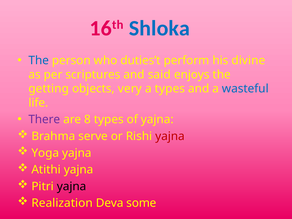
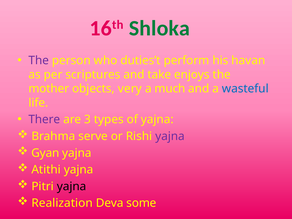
Shloka colour: blue -> green (159, 28)
The colour: blue -> purple (39, 60)
divine: divine -> havan (248, 60)
said: said -> take (159, 75)
getting: getting -> mother (49, 89)
a types: types -> much (170, 89)
8: 8 -> 3 (88, 120)
yajna colour: red -> purple (170, 136)
Yoga: Yoga -> Gyan (45, 153)
